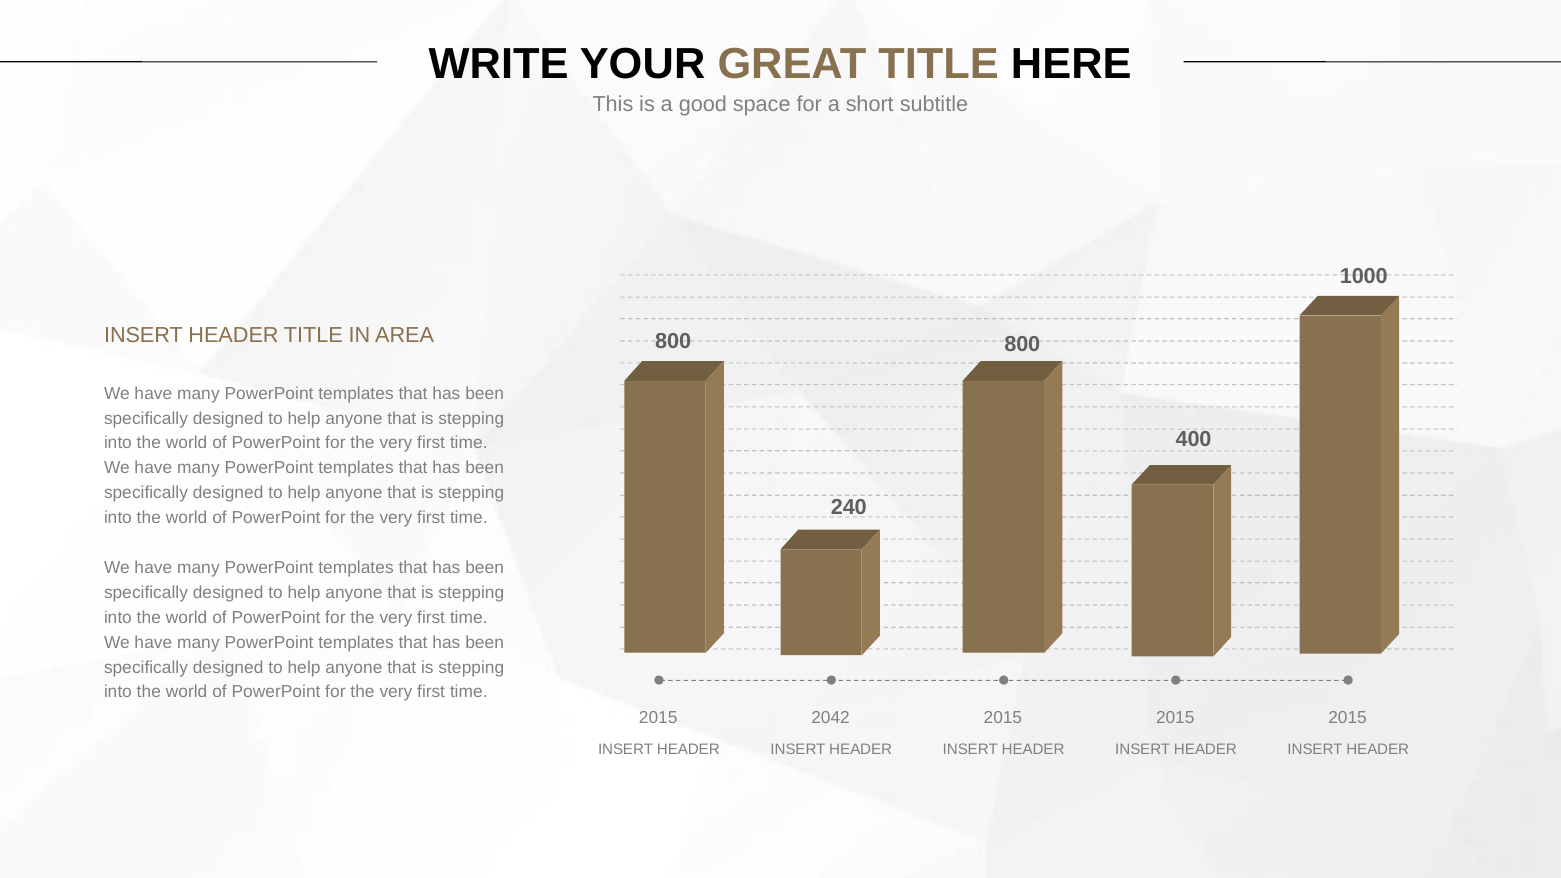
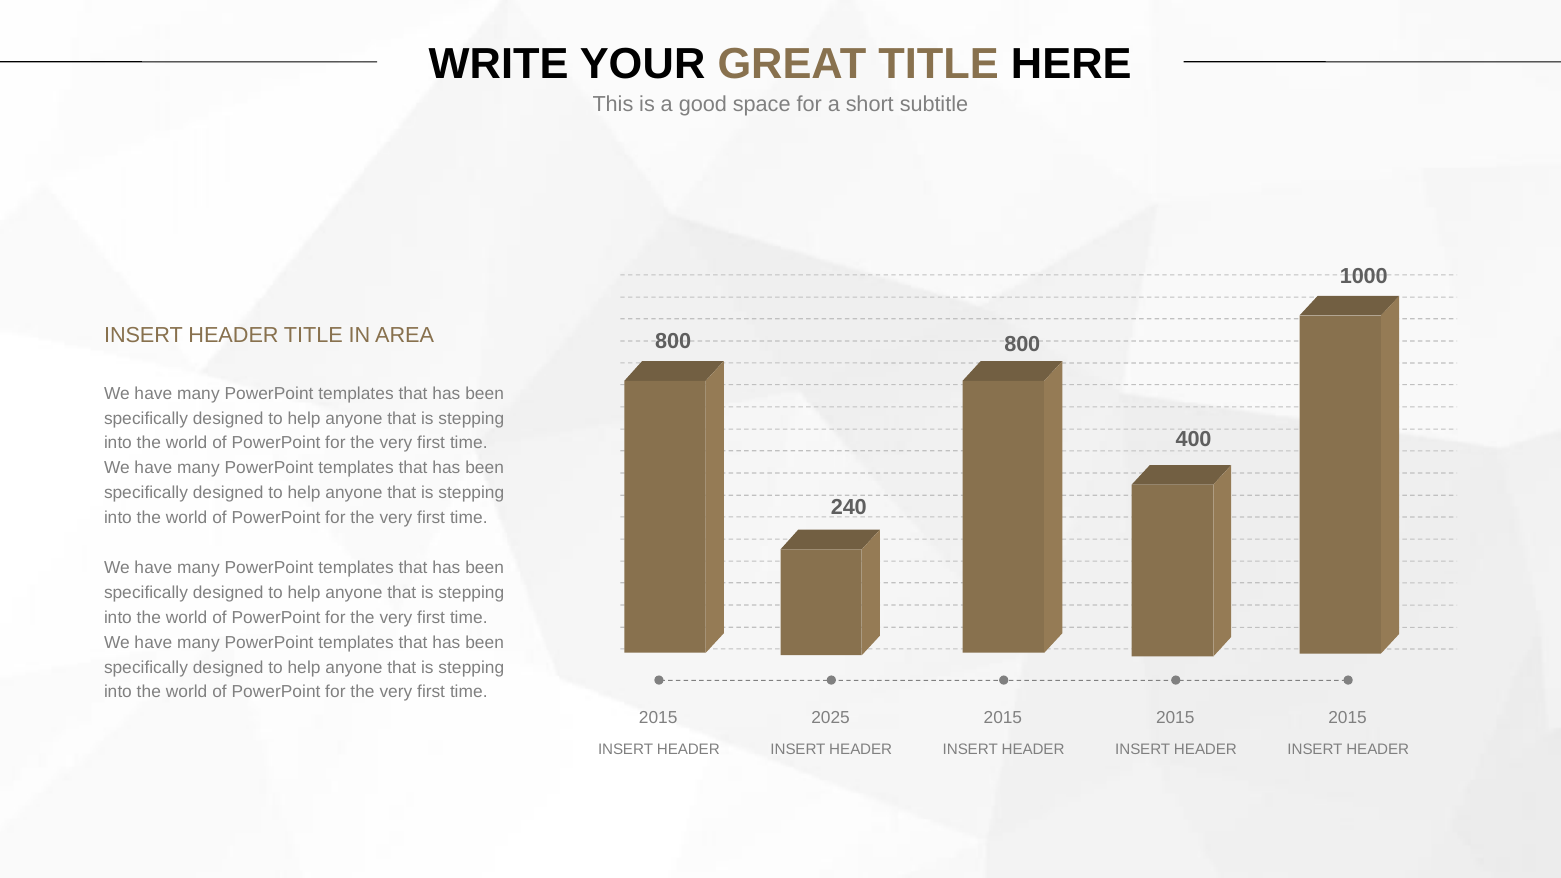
2042: 2042 -> 2025 (831, 718)
